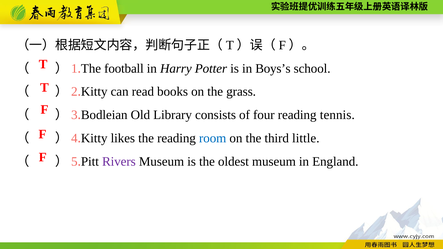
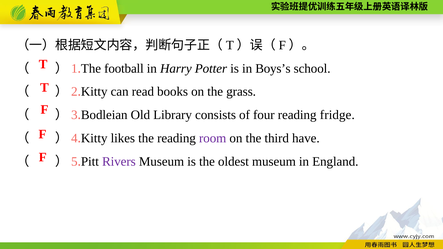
tennis: tennis -> fridge (337, 115)
room colour: blue -> purple (213, 138)
little: little -> have (306, 138)
